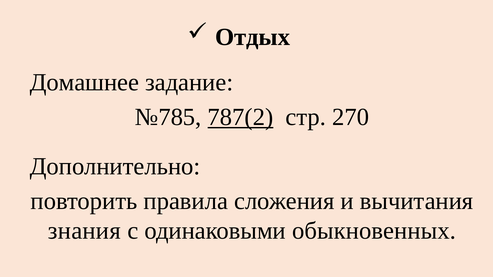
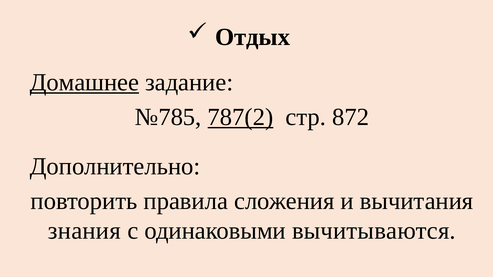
Домашнее underline: none -> present (84, 82)
270: 270 -> 872 (351, 117)
обыкновенных: обыкновенных -> вычитываются (374, 231)
